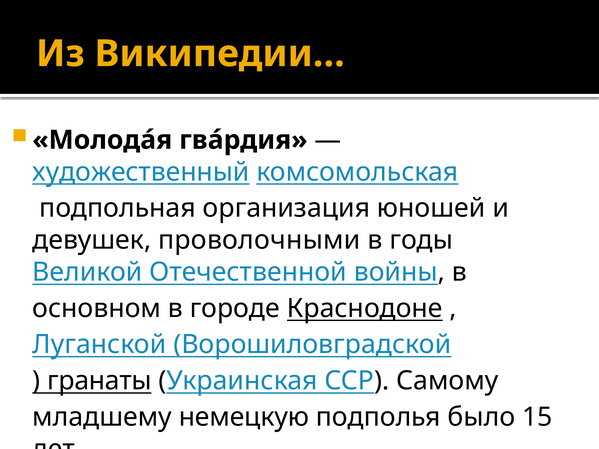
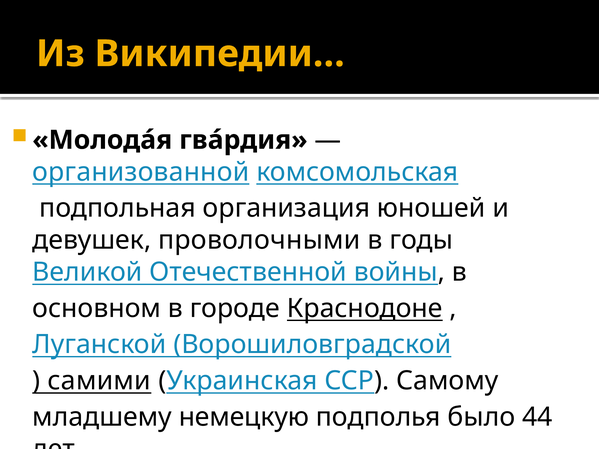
художественный: художественный -> организованной (141, 172)
гранаты: гранаты -> самими (99, 381)
15: 15 -> 44 (537, 417)
